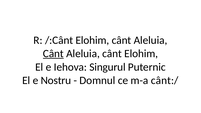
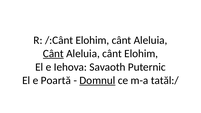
Singurul: Singurul -> Savaoth (107, 67)
Nostru: Nostru -> Poartă (56, 80)
Domnul underline: none -> present (97, 80)
cânt:/: cânt:/ -> tatăl:/ (165, 80)
